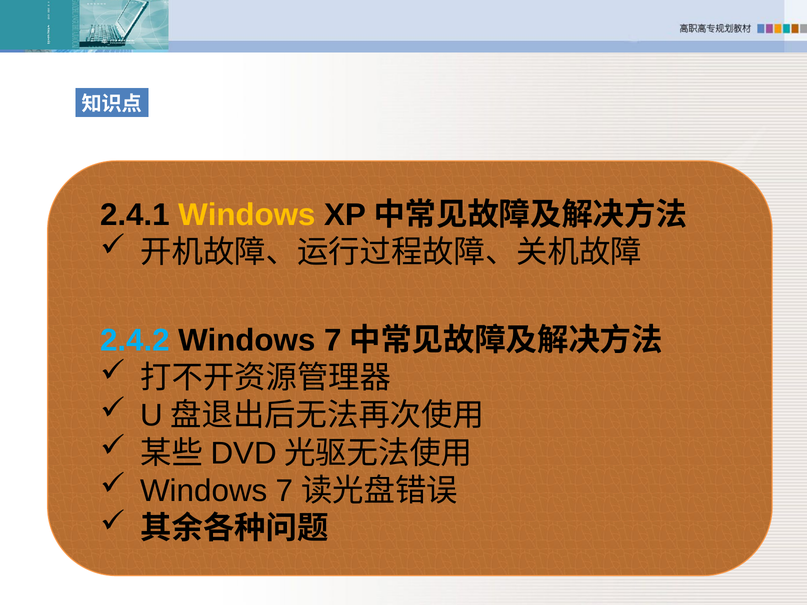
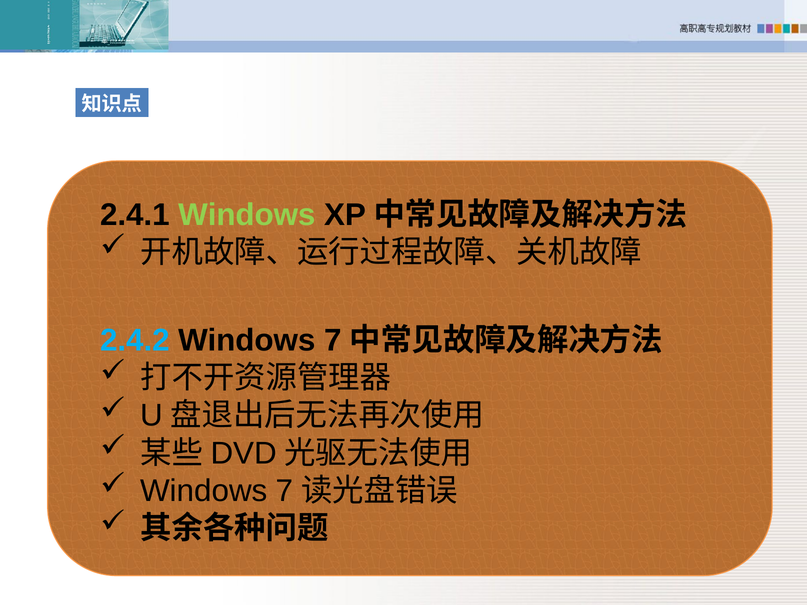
Windows colour: yellow -> light green (247, 215)
